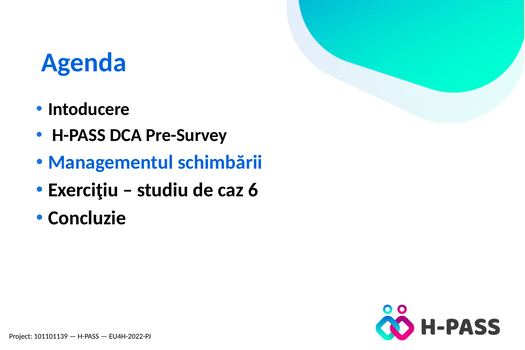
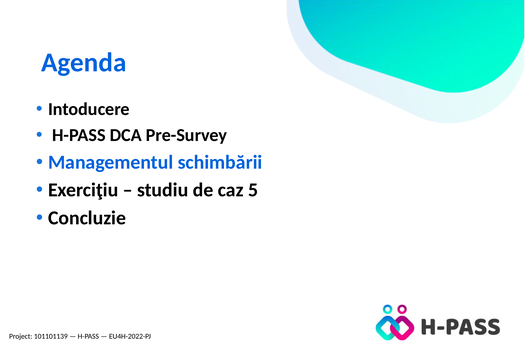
6: 6 -> 5 (253, 190)
